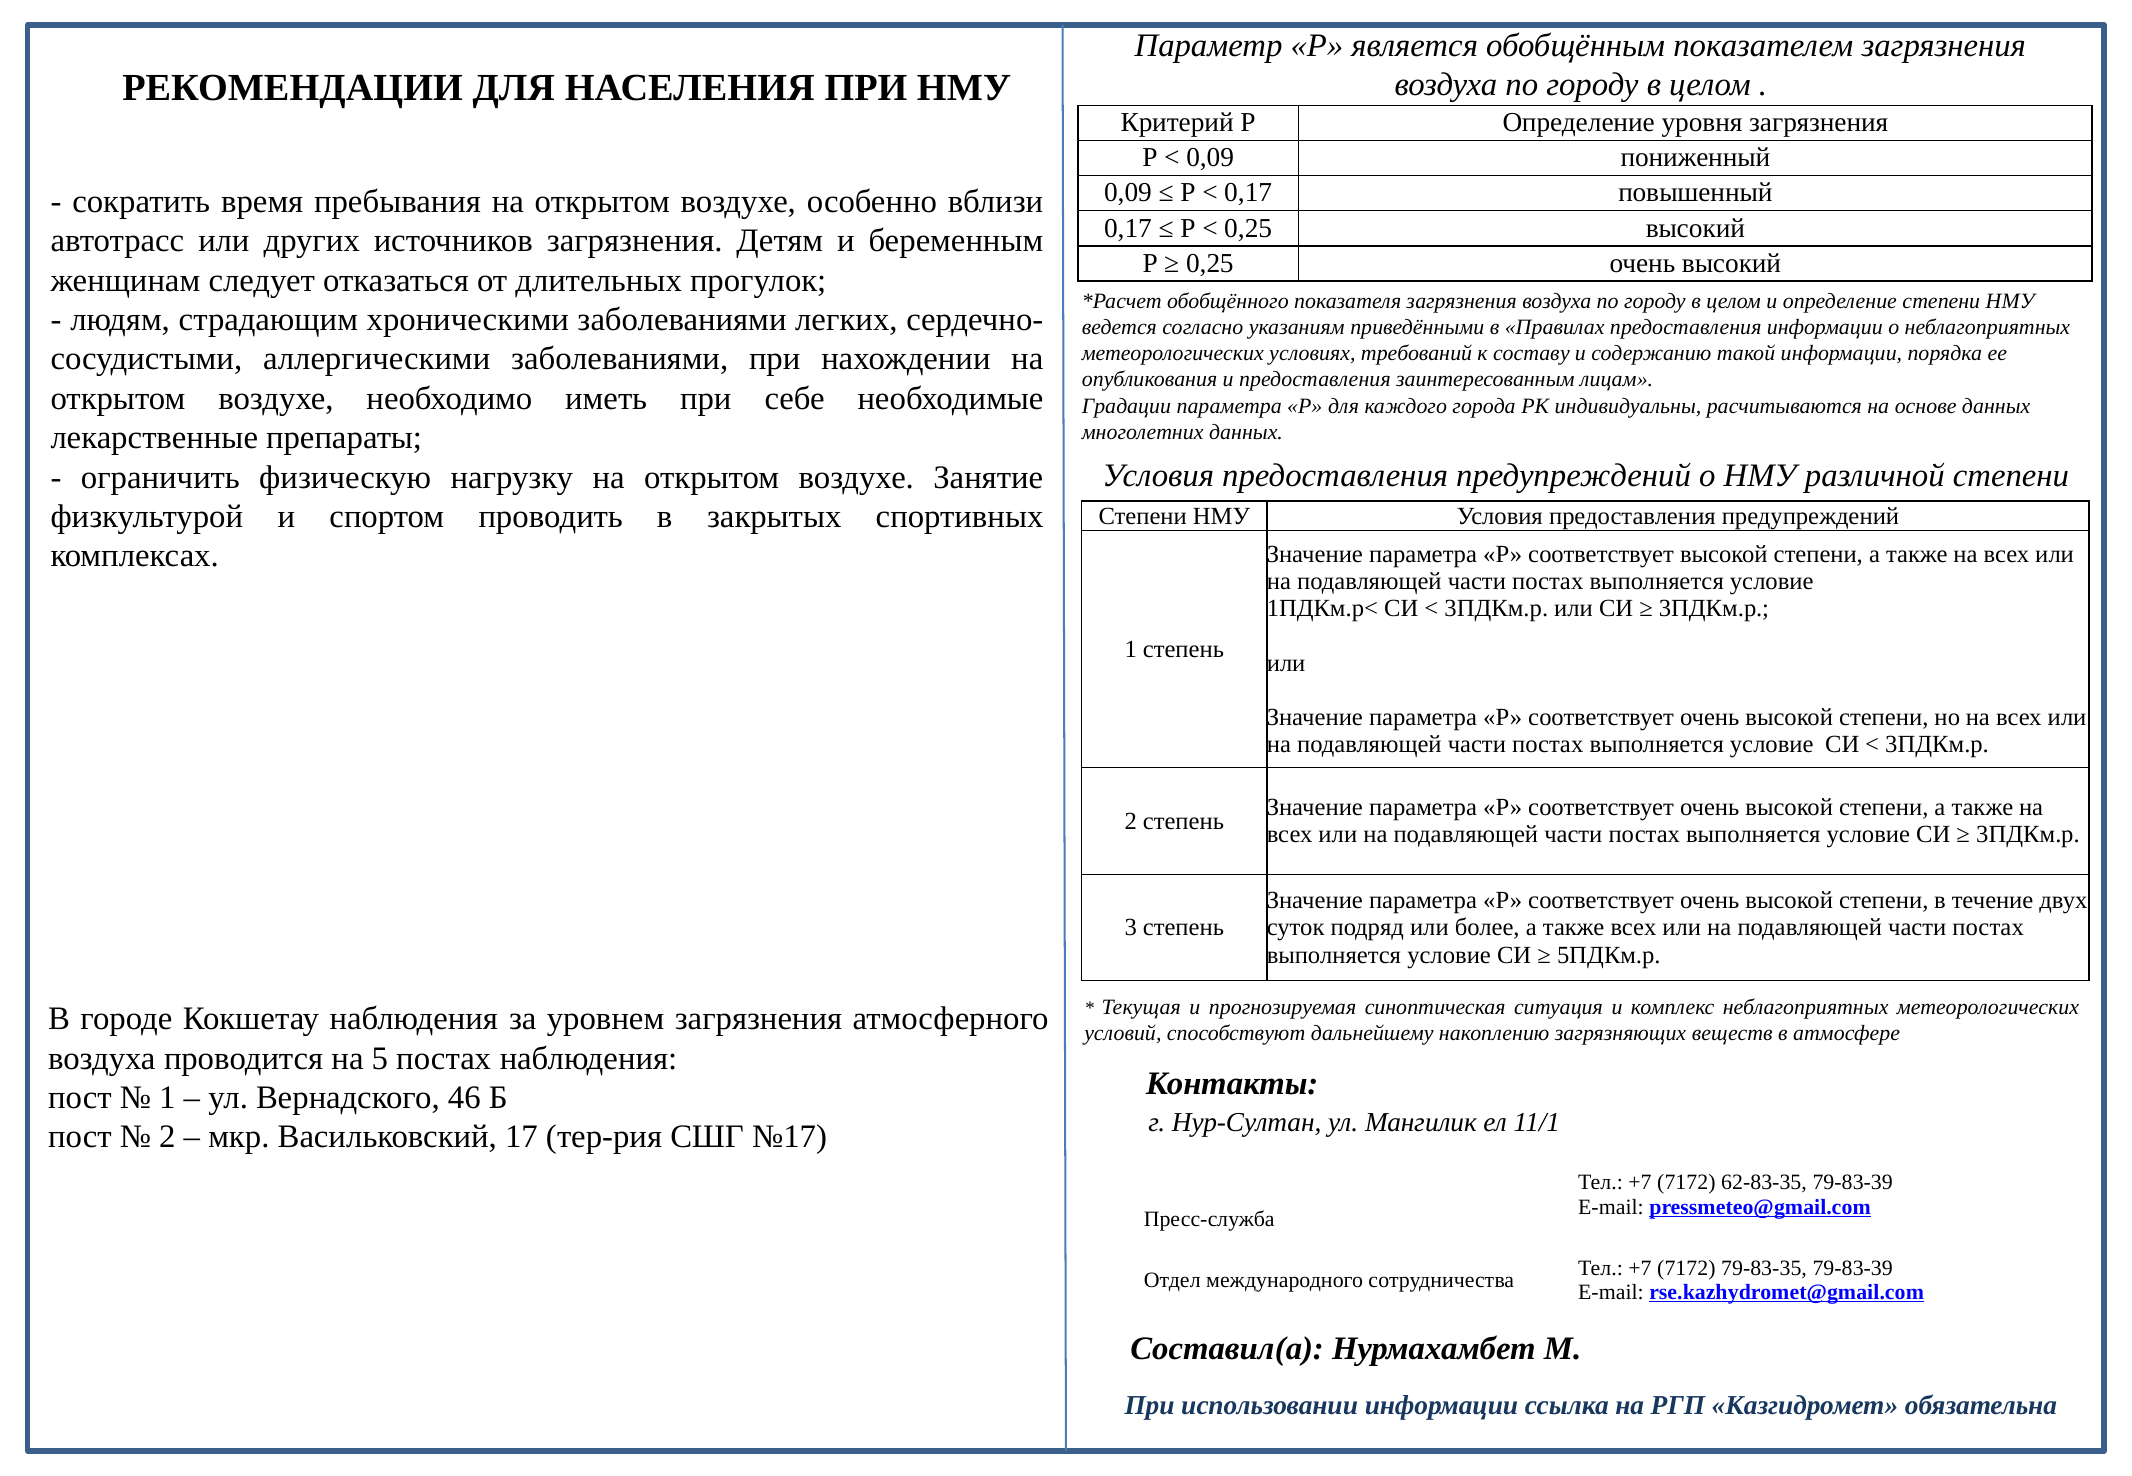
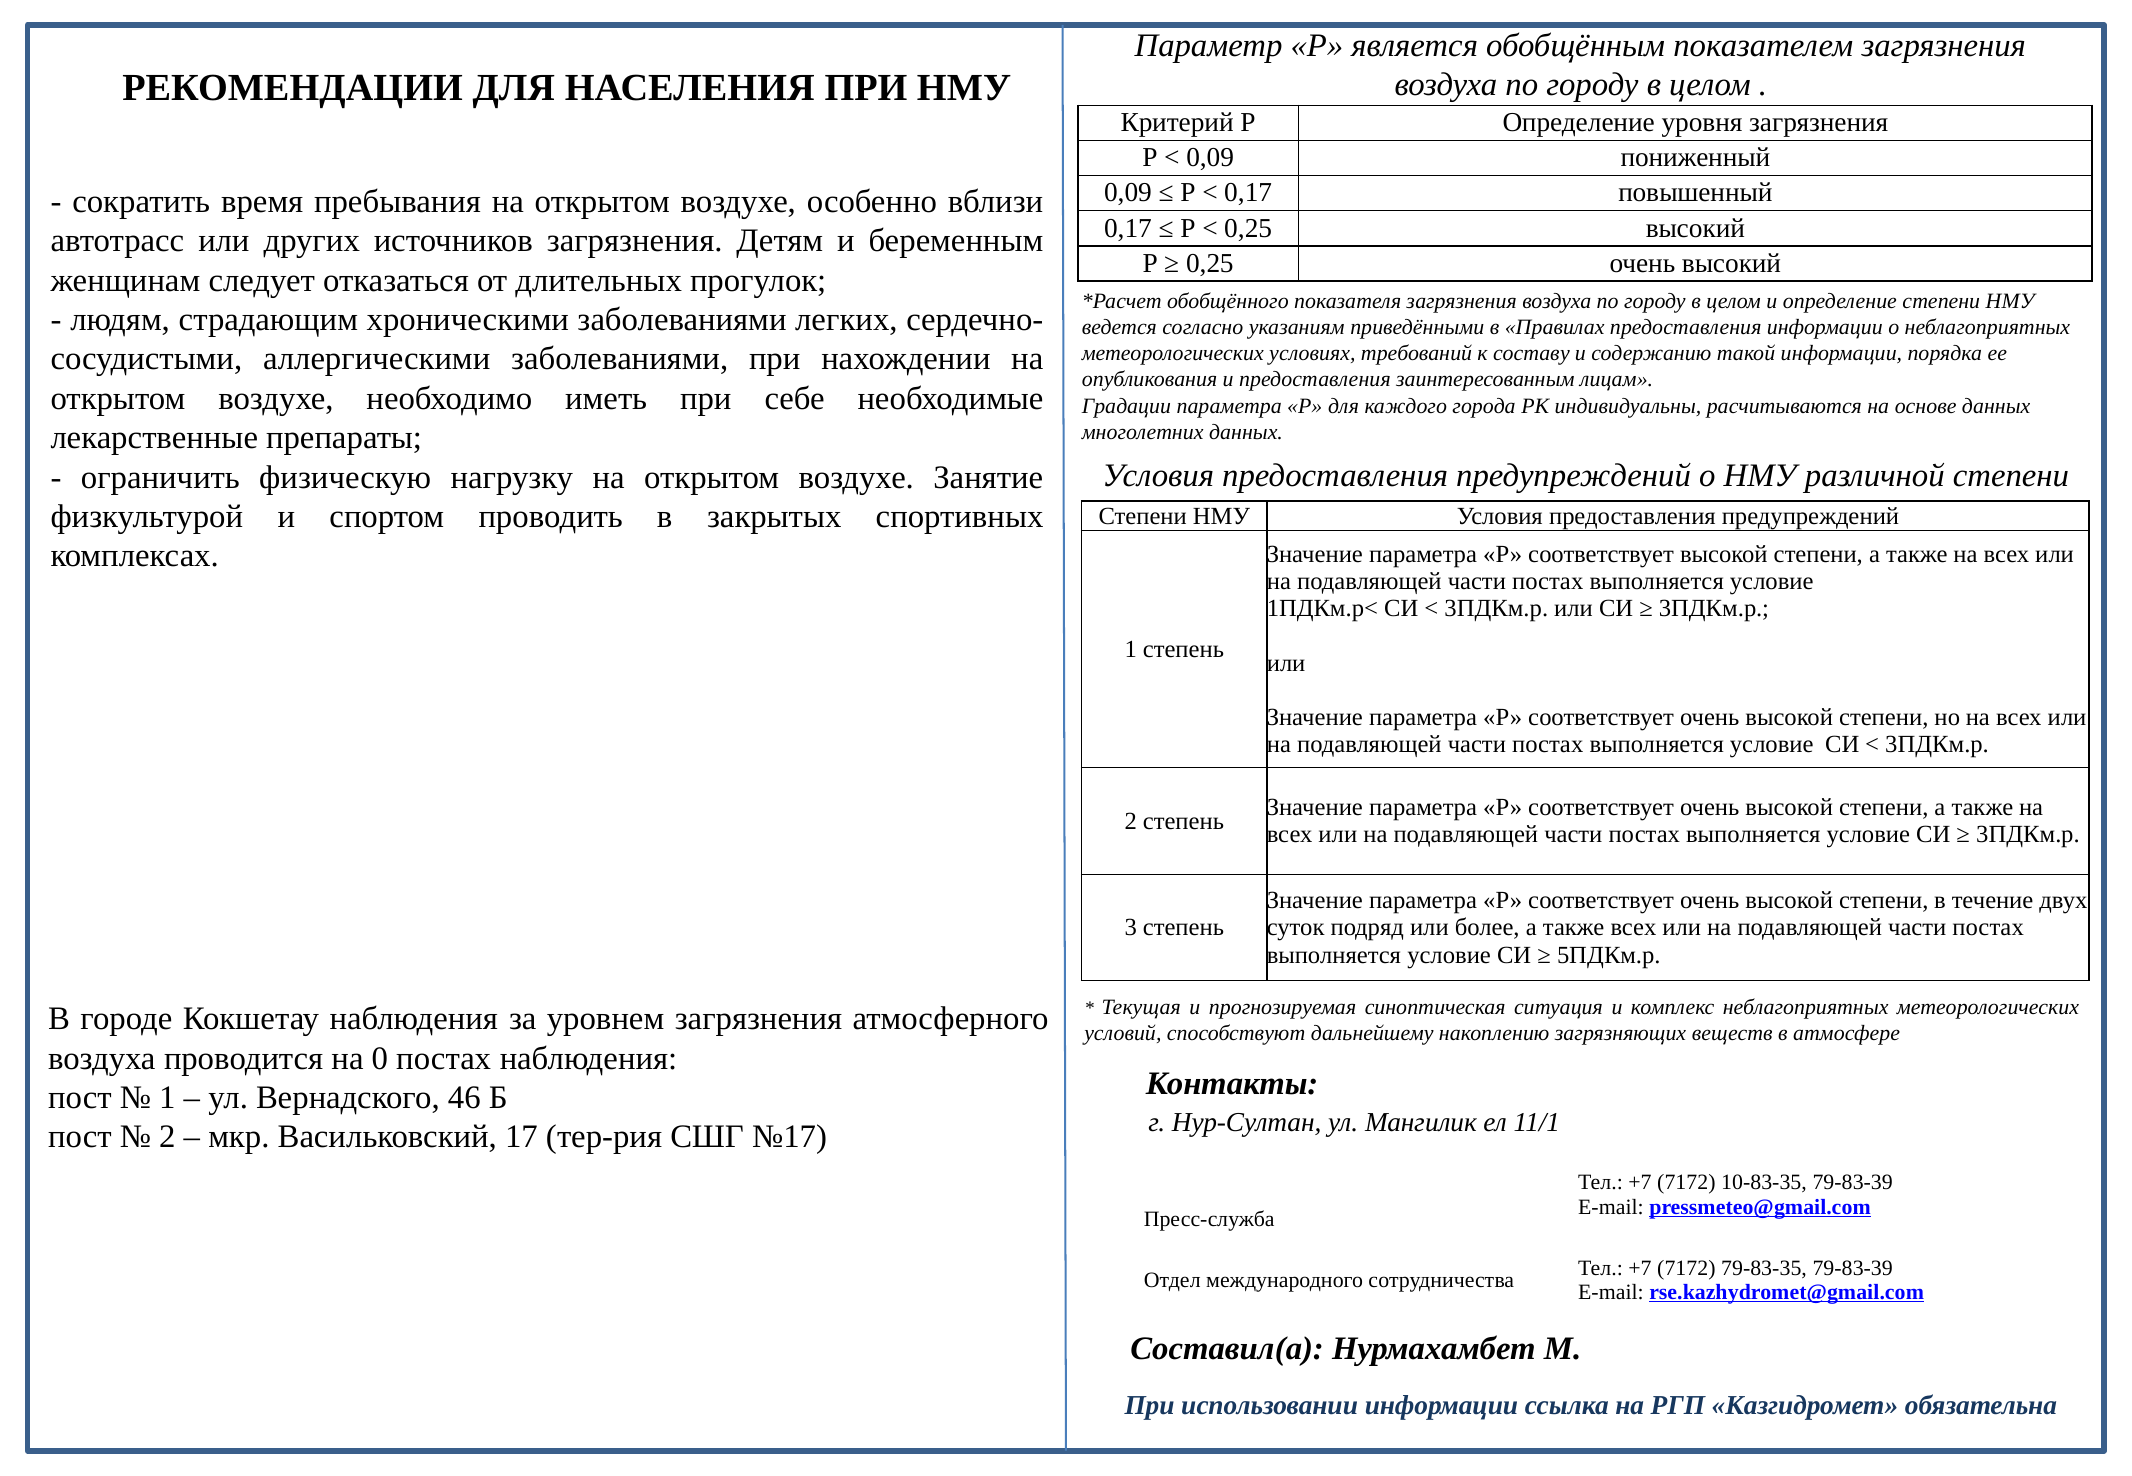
5: 5 -> 0 (380, 1058)
62-83-35: 62-83-35 -> 10-83-35 (1764, 1183)
